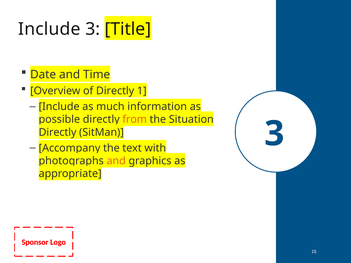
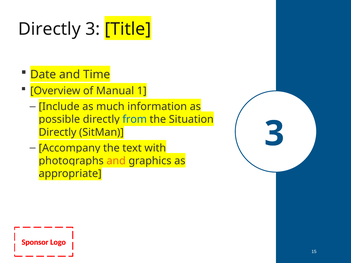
Include: Include -> Directly (49, 29)
of Directly: Directly -> Manual (115, 91)
from colour: orange -> blue (135, 120)
